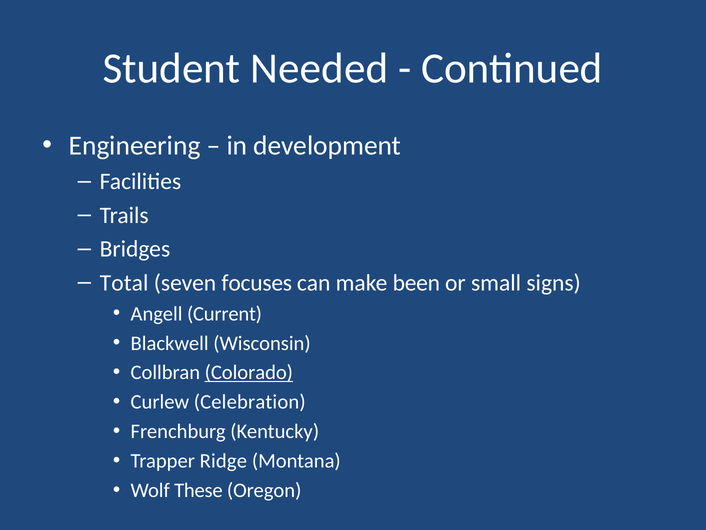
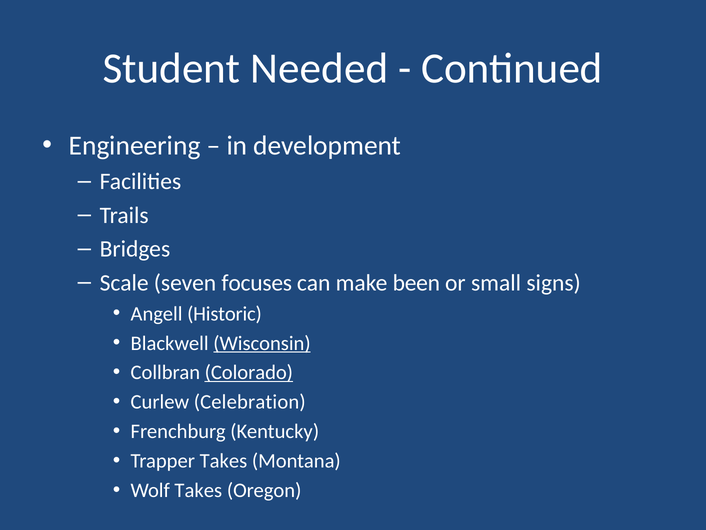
Total: Total -> Scale (124, 283)
Current: Current -> Historic (225, 314)
Wisconsin underline: none -> present (262, 343)
Trapper Ridge: Ridge -> Takes (223, 461)
Wolf These: These -> Takes (198, 490)
